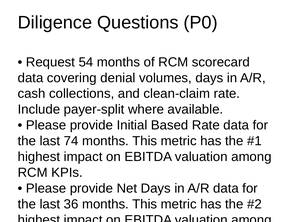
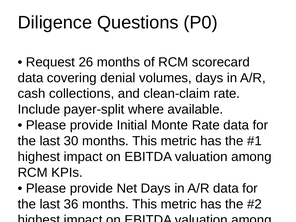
54: 54 -> 26 (86, 62)
Based: Based -> Monte (170, 125)
74: 74 -> 30 (71, 141)
